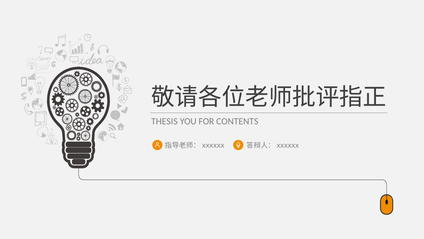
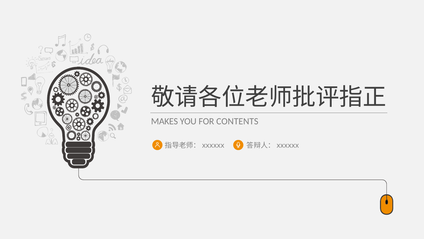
THESIS: THESIS -> MAKES (165, 121)
